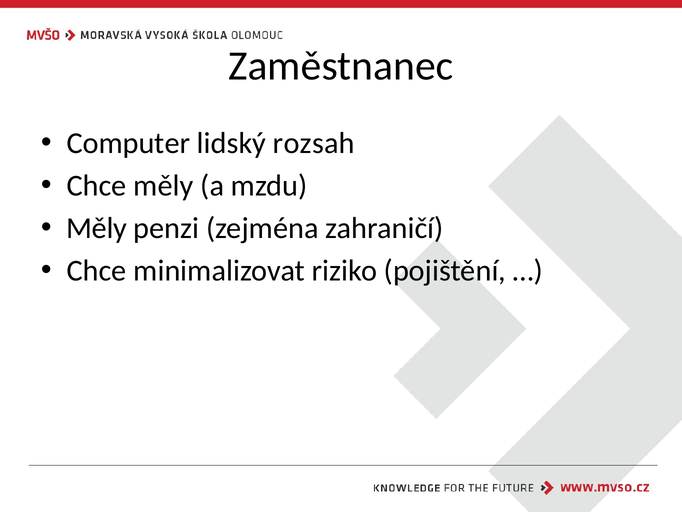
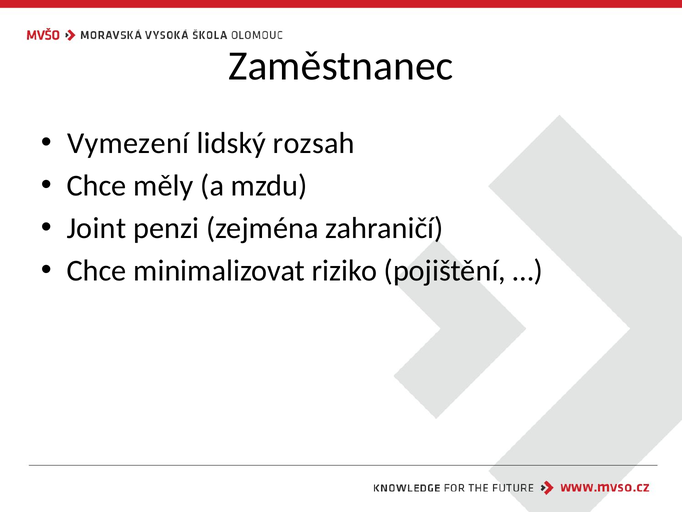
Computer: Computer -> Vymezení (128, 143)
Měly: Měly -> Joint (96, 228)
